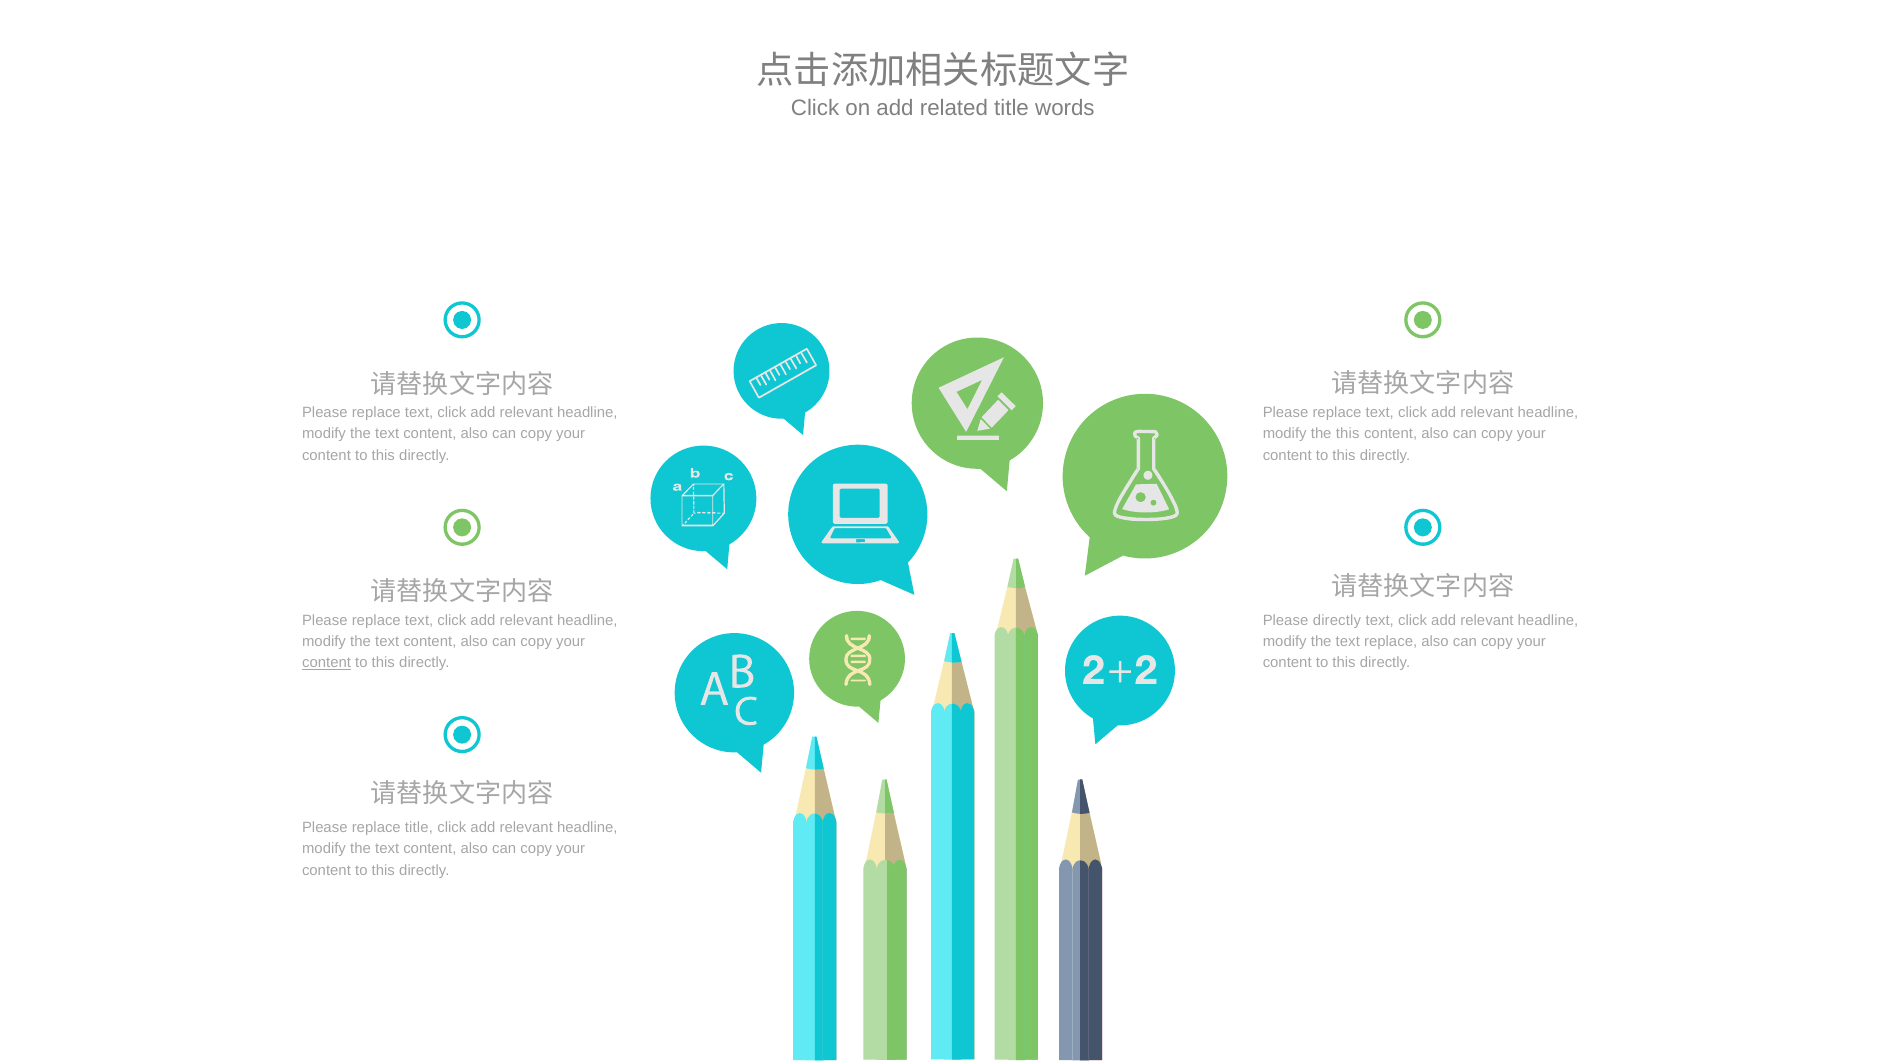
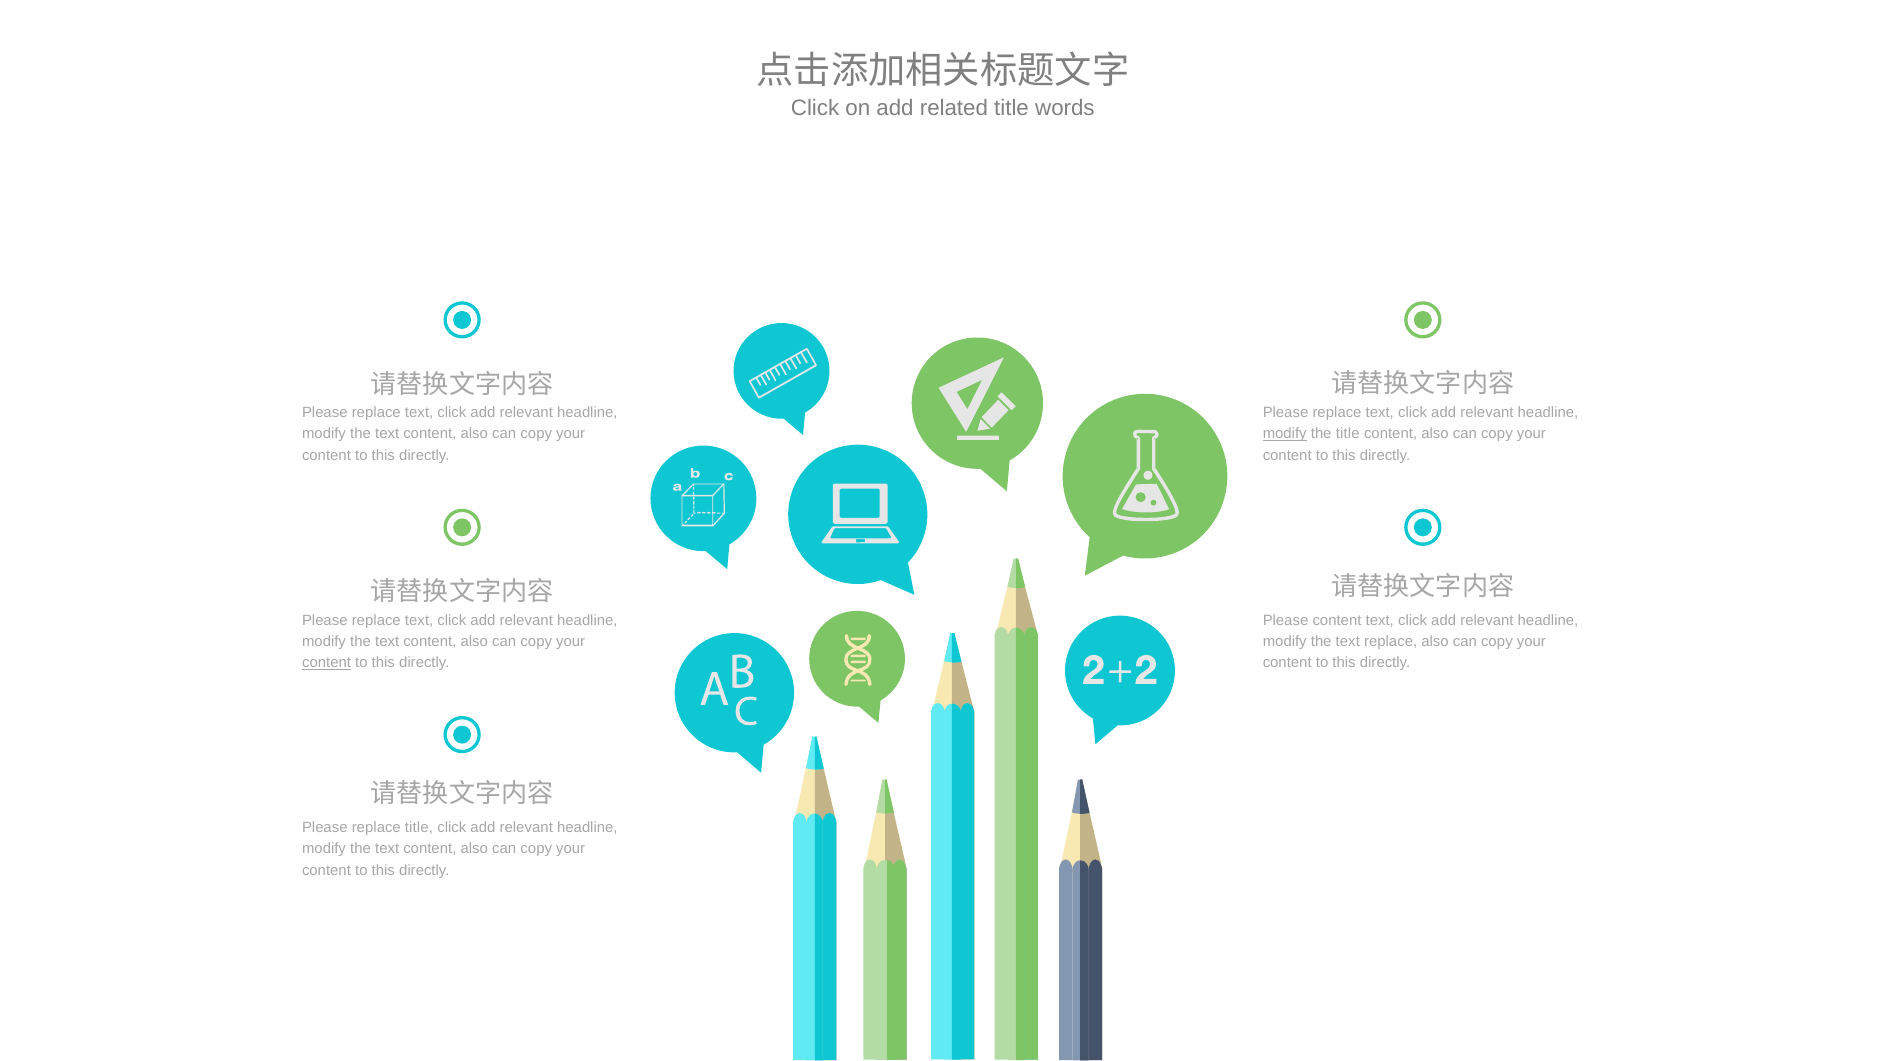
modify underline: none -> present (1285, 434)
the this: this -> title (1348, 434)
Please directly: directly -> content (1337, 620)
